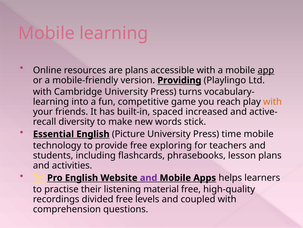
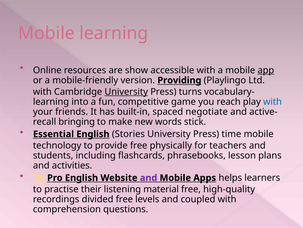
are plans: plans -> show (137, 70)
University underline: none -> present (126, 91)
with colour: orange -> blue (273, 101)
increased: increased -> negotiate (207, 111)
diversity: diversity -> bringing (77, 121)
Picture: Picture -> Stories (128, 134)
exploring: exploring -> physically (171, 145)
